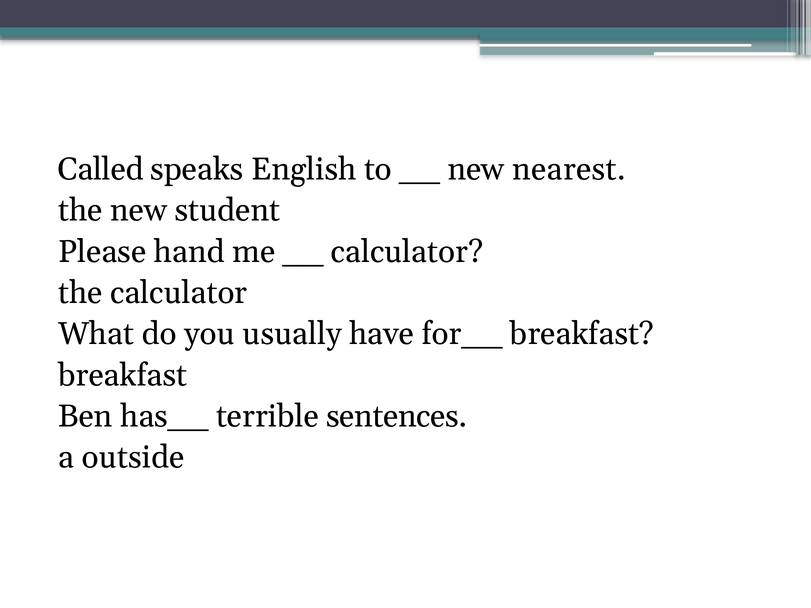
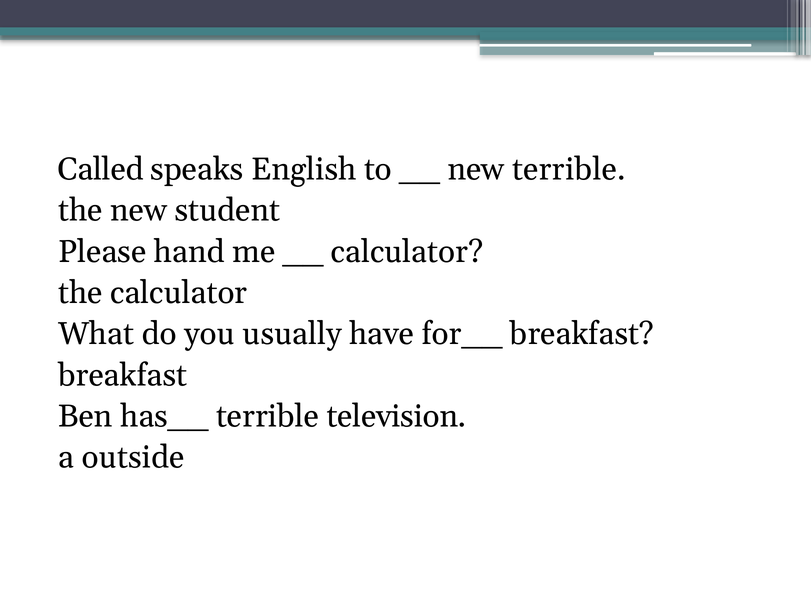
new nearest: nearest -> terrible (569, 170)
sentences: sentences -> television (397, 416)
